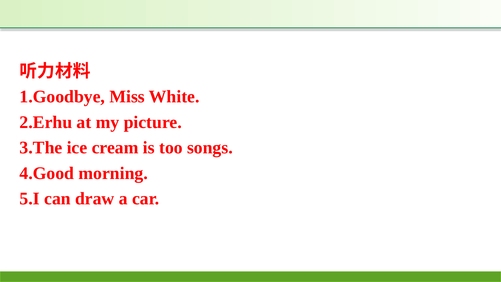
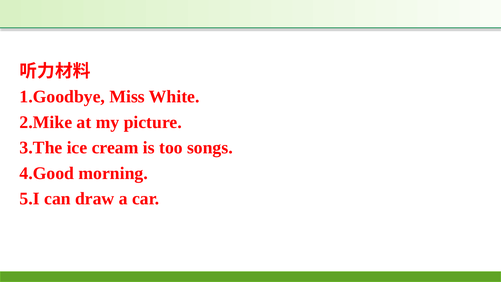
2.Erhu: 2.Erhu -> 2.Mike (46, 122)
